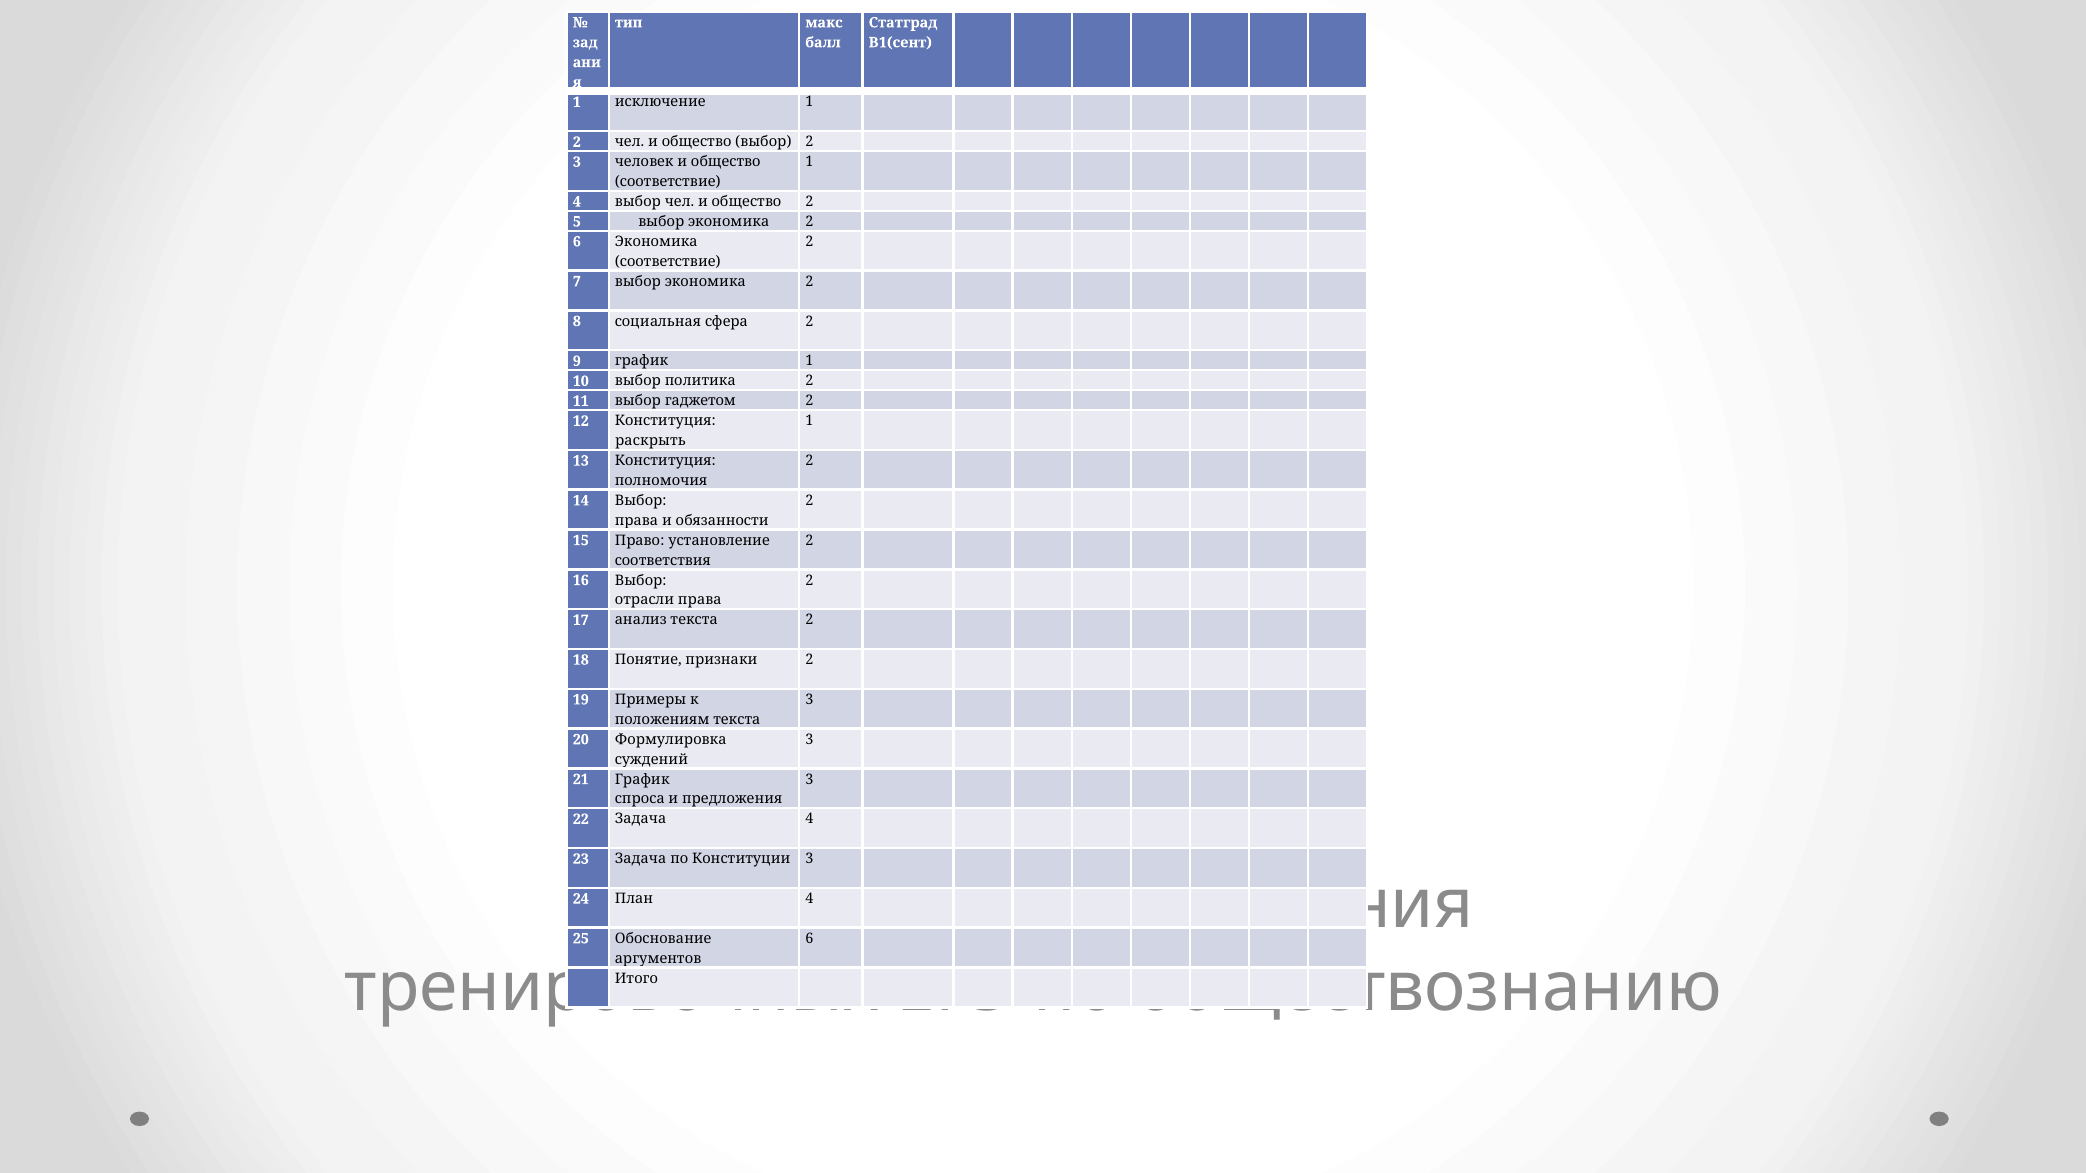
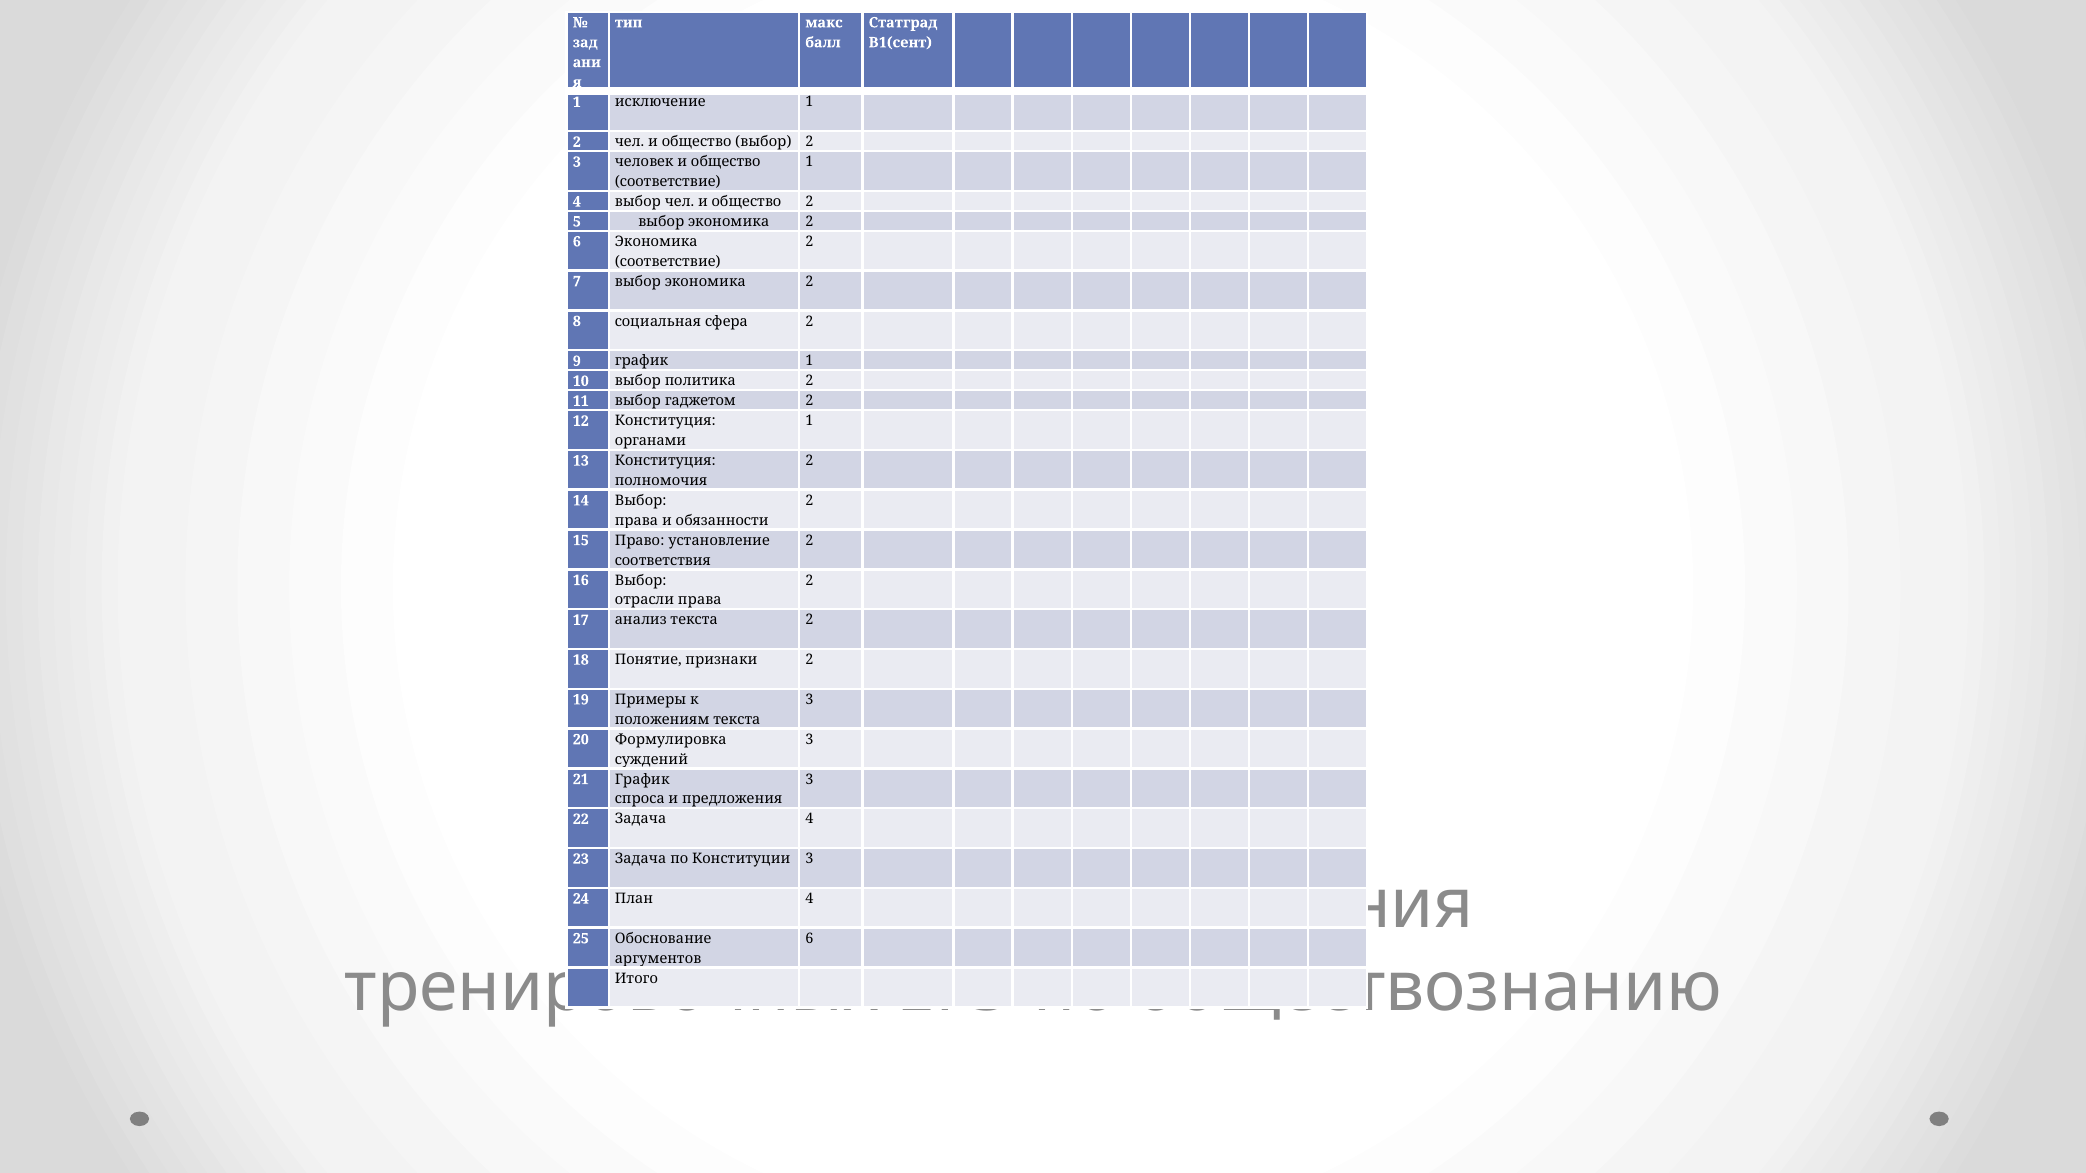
раскрыть: раскрыть -> органами (651, 441)
